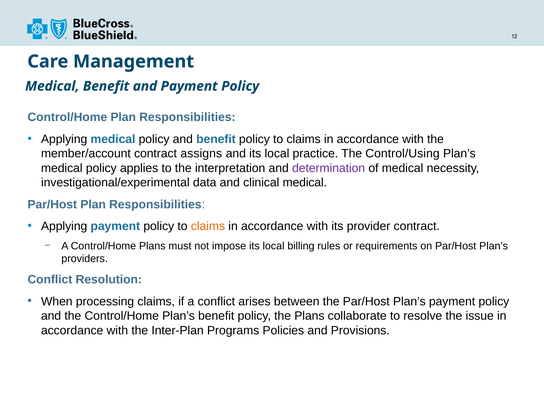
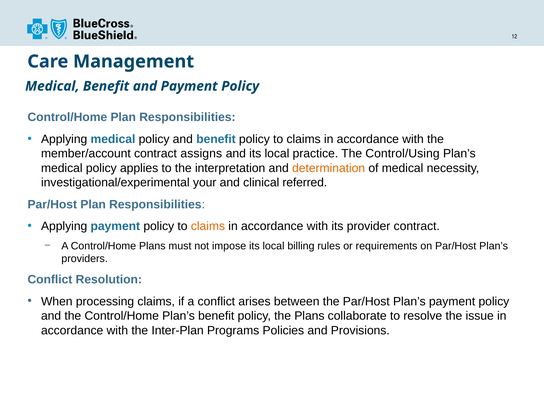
determination colour: purple -> orange (329, 168)
data: data -> your (205, 183)
clinical medical: medical -> referred (305, 183)
